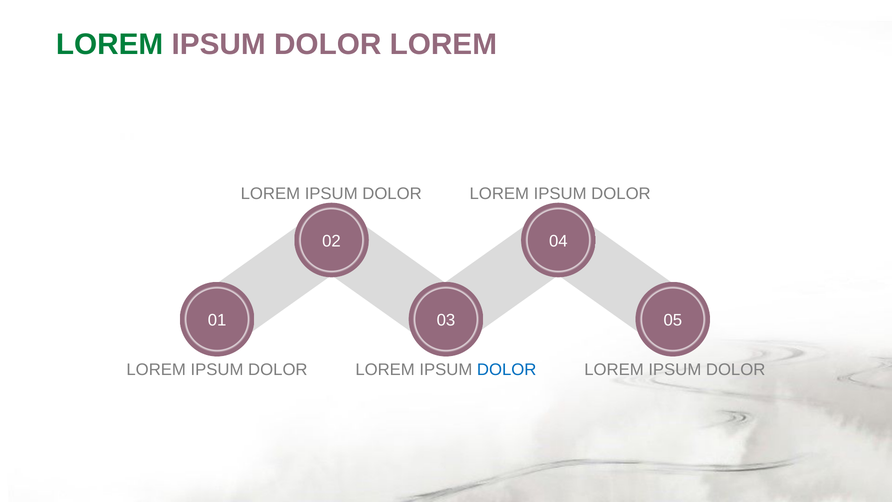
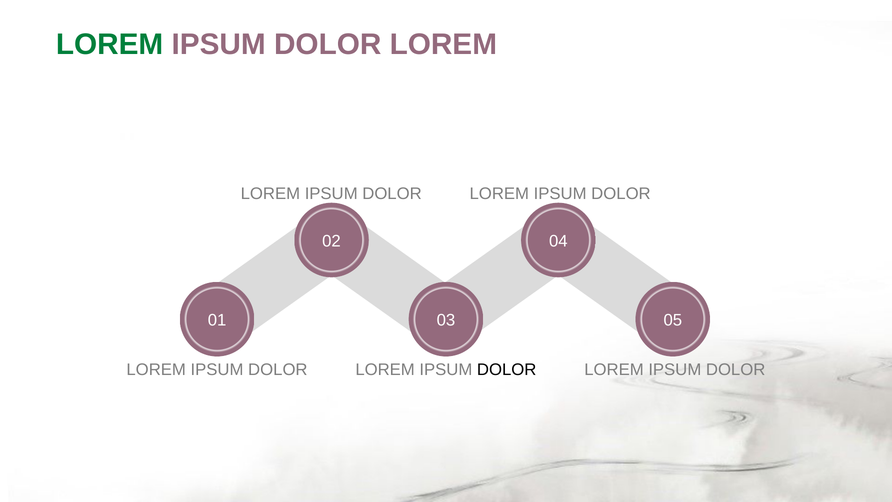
DOLOR colour: blue -> black (507, 370)
